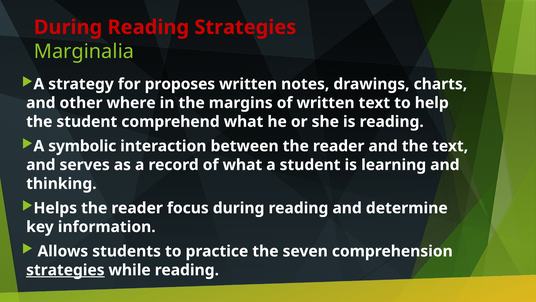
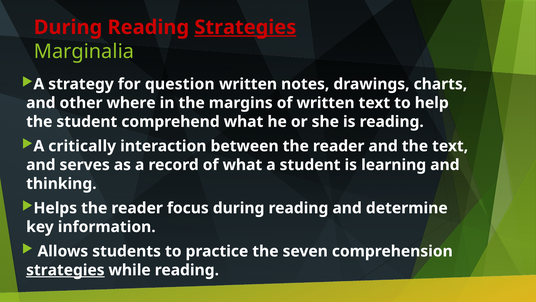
Strategies underline: none -> present (245, 27)
proposes: proposes -> question (180, 84)
symbolic: symbolic -> critically (82, 146)
